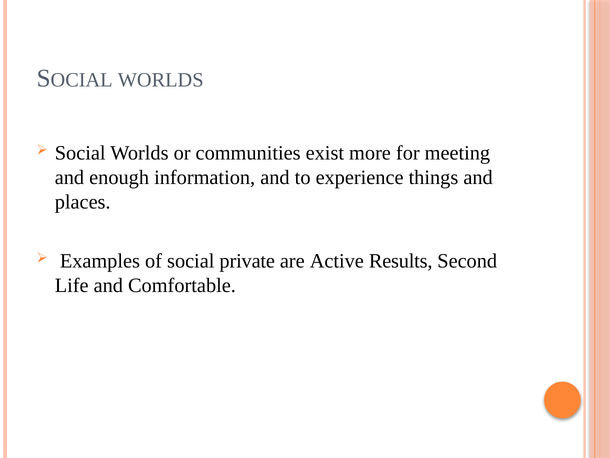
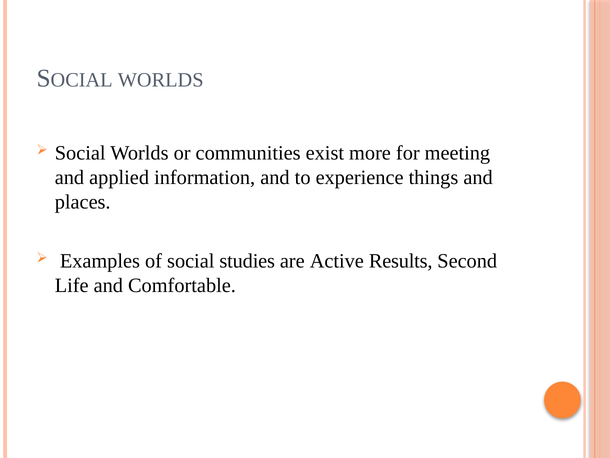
enough: enough -> applied (119, 177)
private: private -> studies (247, 261)
